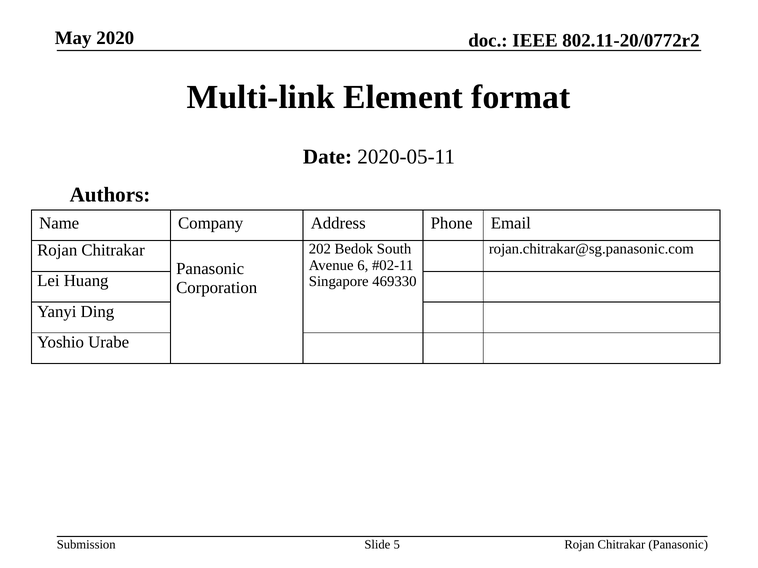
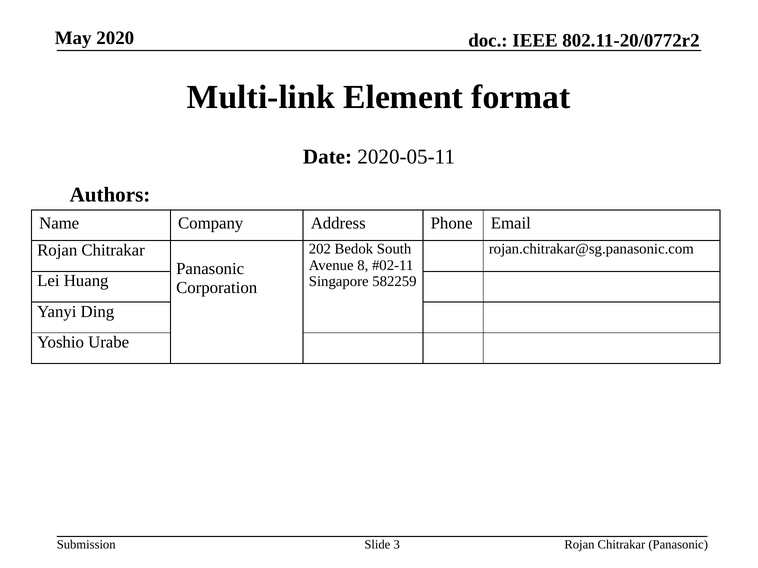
6: 6 -> 8 (363, 265)
469330: 469330 -> 582259 (394, 282)
5: 5 -> 3 (397, 545)
